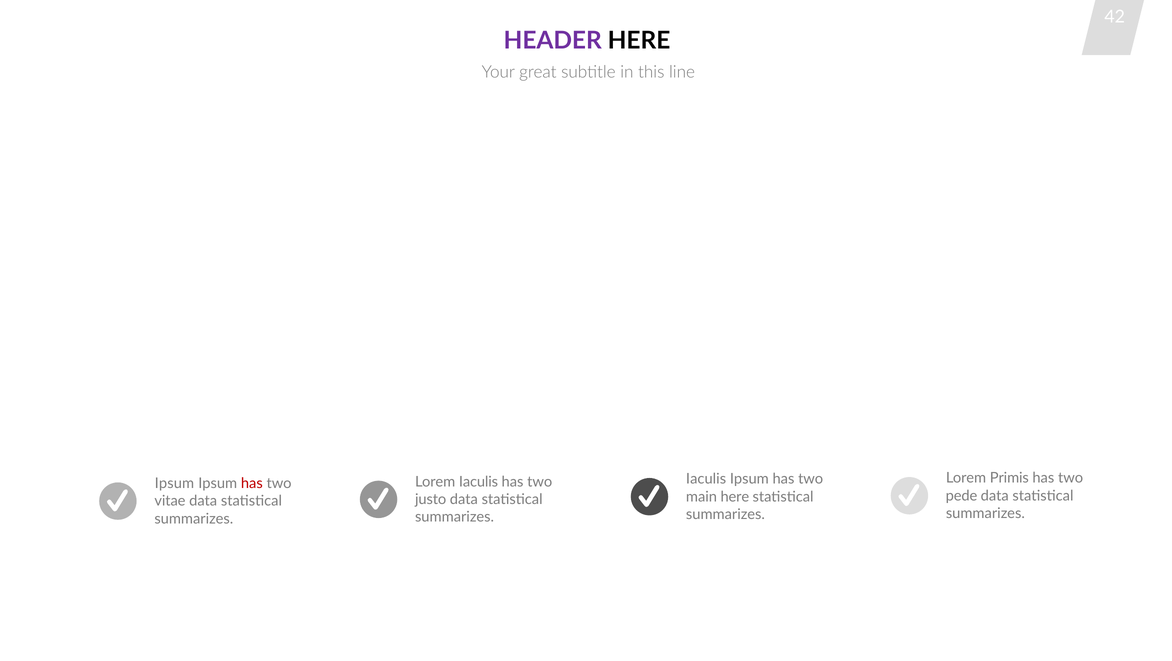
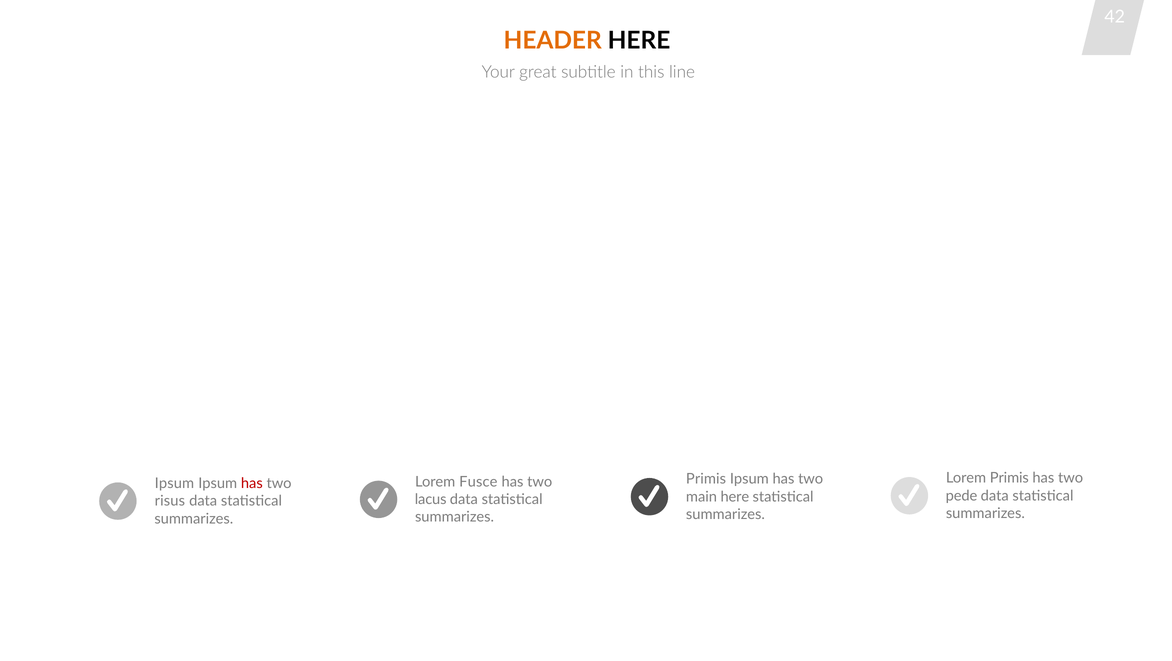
HEADER colour: purple -> orange (553, 41)
Iaculis: Iaculis -> Primis (706, 479)
Lorem Iaculis: Iaculis -> Fusce (478, 482)
justo: justo -> lacus (431, 499)
vitae: vitae -> risus (170, 501)
